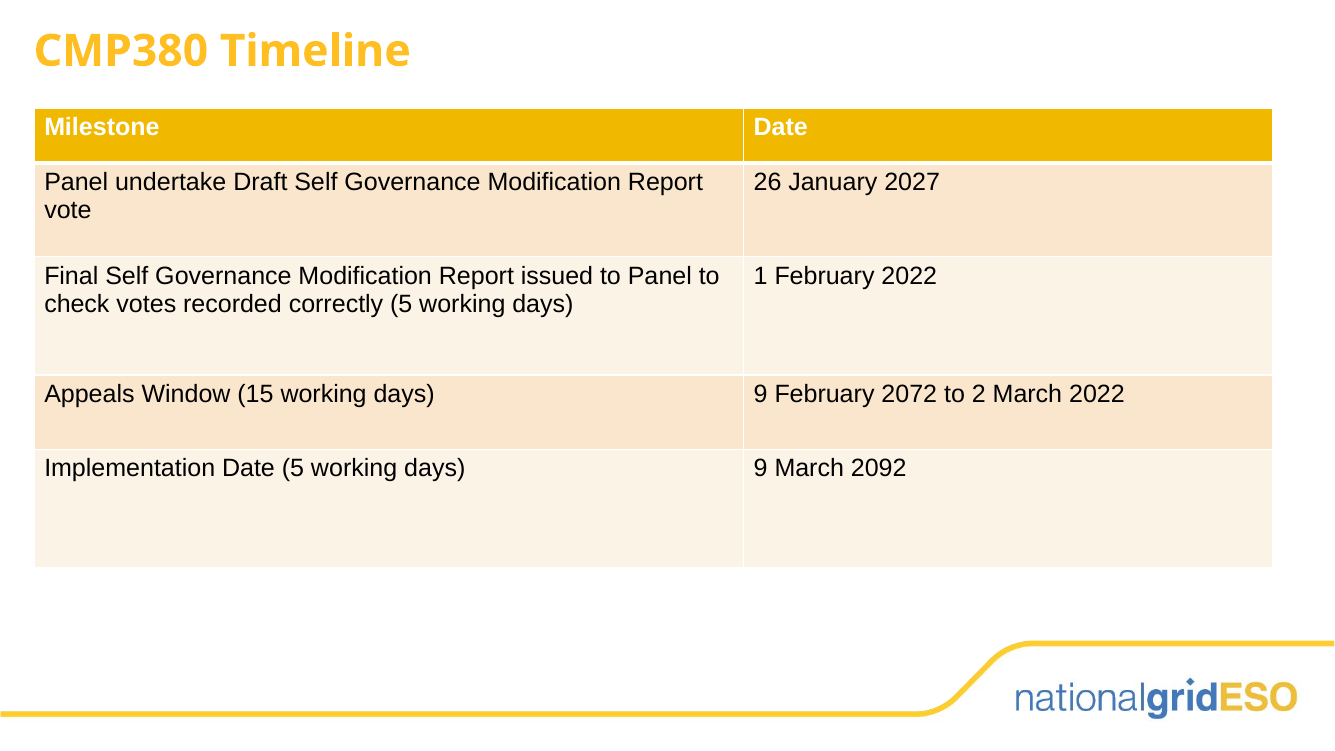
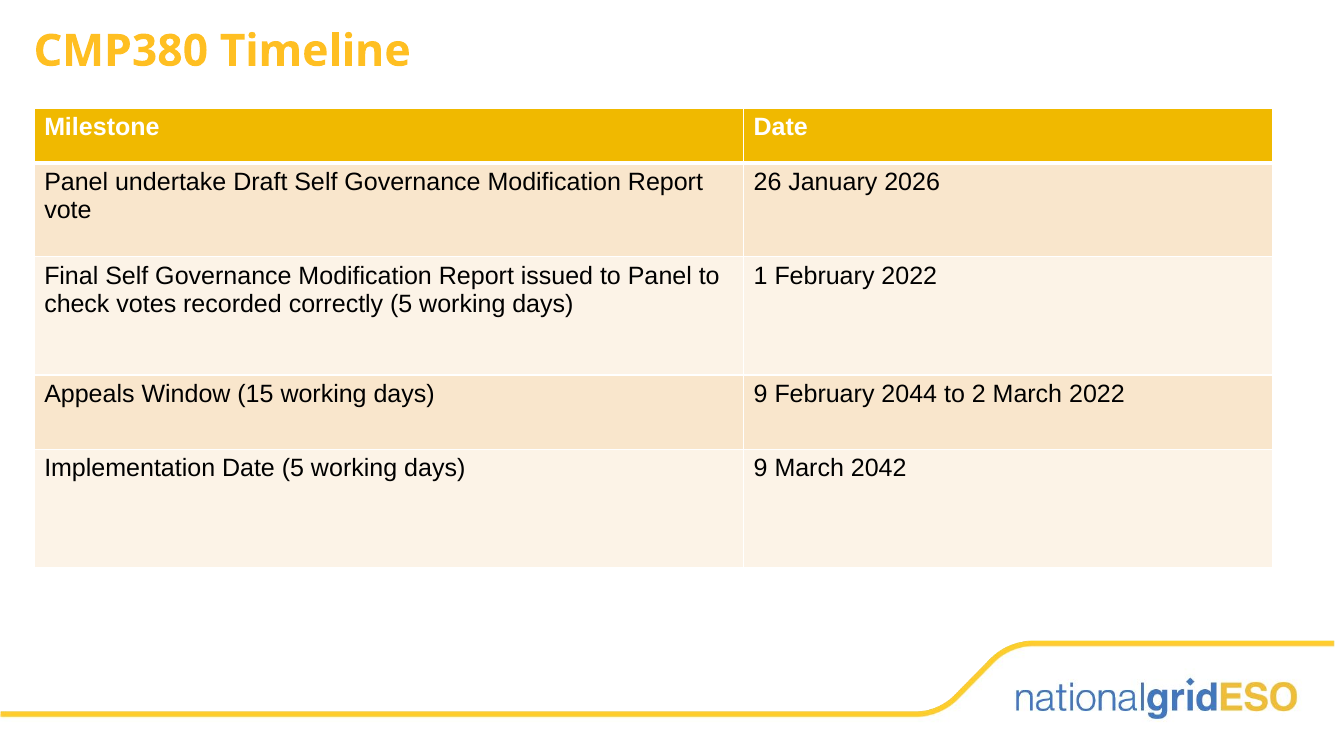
2027: 2027 -> 2026 (912, 183)
2072: 2072 -> 2044 (909, 394)
2092: 2092 -> 2042 (879, 469)
